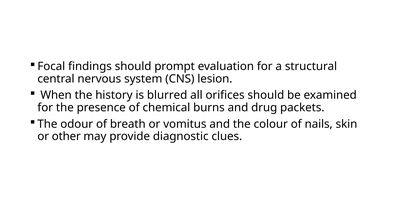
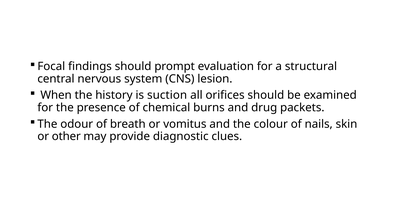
blurred: blurred -> suction (167, 95)
